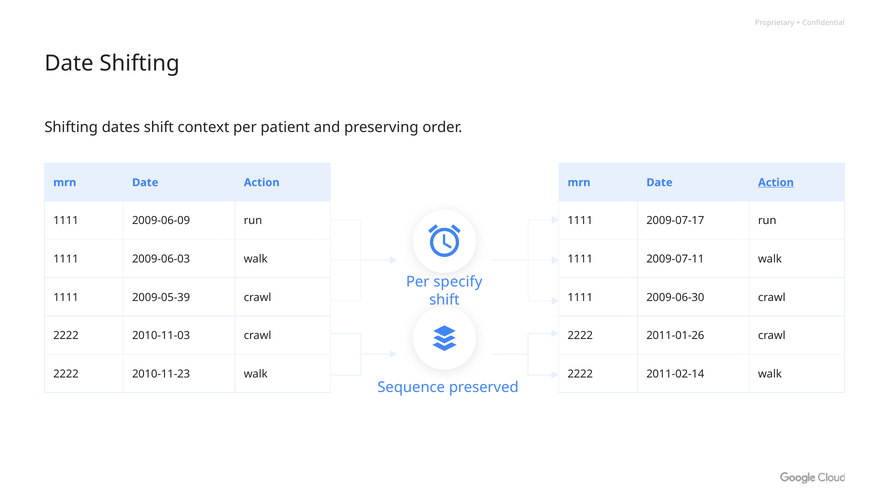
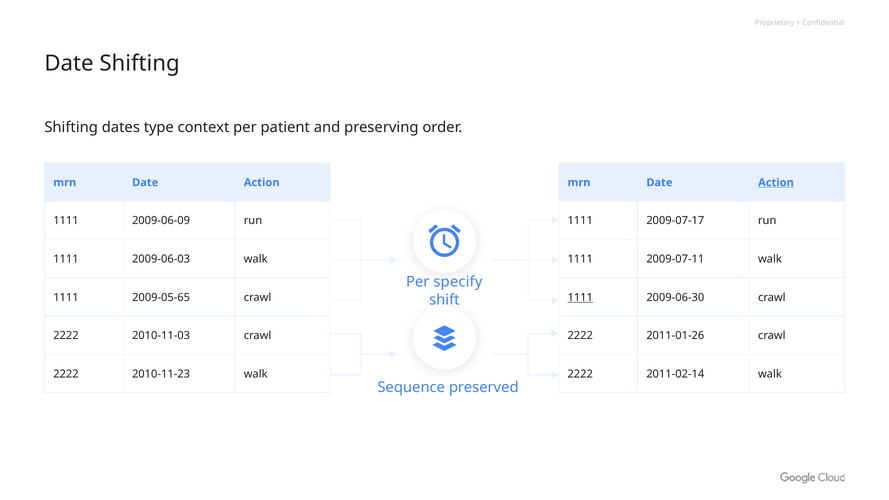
dates shift: shift -> type (159, 127)
2009-05-39: 2009-05-39 -> 2009-05-65 (161, 297)
1111 underline: none -> present (580, 297)
